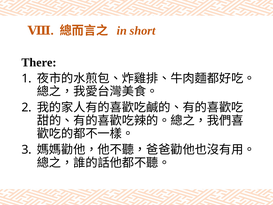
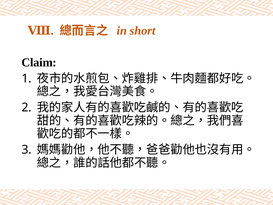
There: There -> Claim (39, 62)
